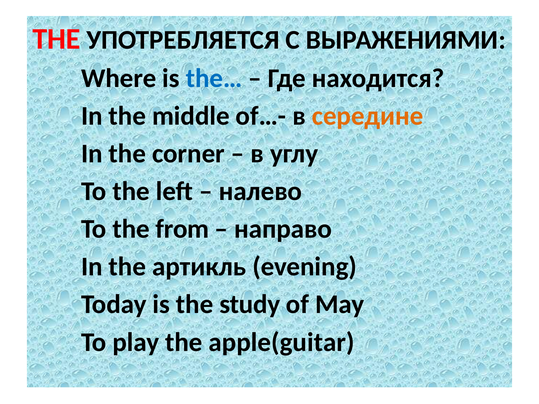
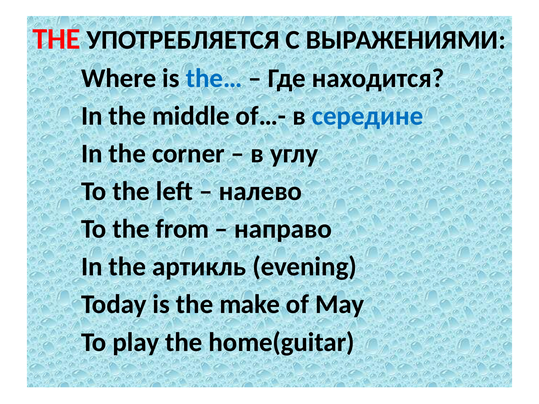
середине colour: orange -> blue (368, 116)
study: study -> make (250, 305)
apple(guitar: apple(guitar -> home(guitar (282, 342)
